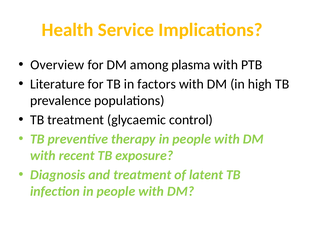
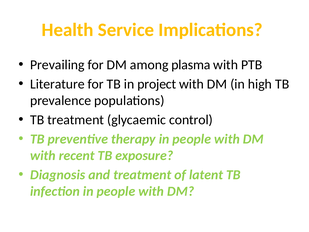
Overview: Overview -> Prevailing (57, 65)
factors: factors -> project (157, 84)
